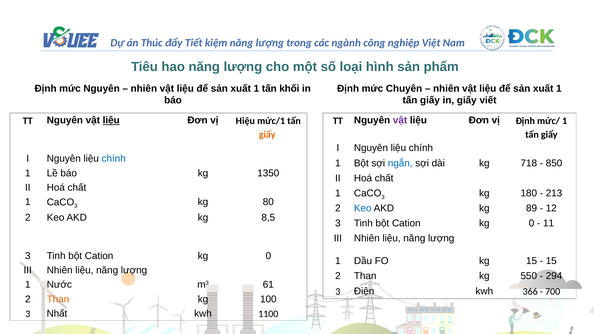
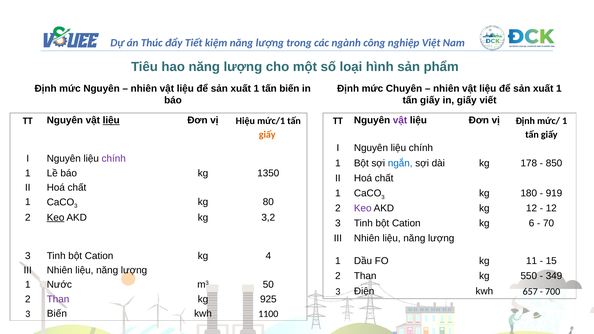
tấn khối: khối -> biến (289, 89)
chính colour: blue -> purple (114, 159)
718: 718 -> 178 (529, 163)
213: 213 -> 919 (554, 193)
Keo colour: blue -> purple (363, 208)
kg 89: 89 -> 12 (532, 208)
Keo underline: none -> present (56, 218)
8,5: 8,5 -> 3,2 (268, 218)
0: 0 -> 6 (532, 223)
11: 11 -> 70 (549, 223)
0: 0 -> 4 (268, 256)
kg 15: 15 -> 11 (532, 261)
294: 294 -> 349 (554, 276)
61: 61 -> 50 (268, 285)
366: 366 -> 657 (530, 292)
Than colour: orange -> purple (58, 299)
100: 100 -> 925 (268, 299)
3 Nhất: Nhất -> Biến (57, 314)
